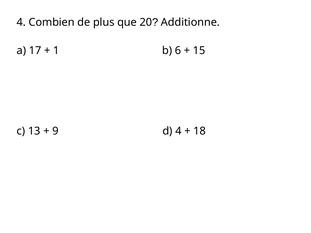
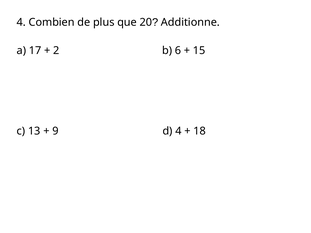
1: 1 -> 2 (56, 51)
